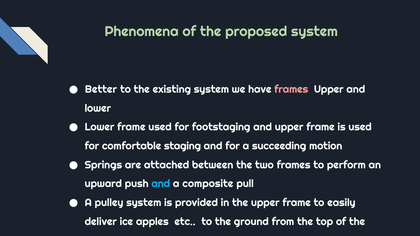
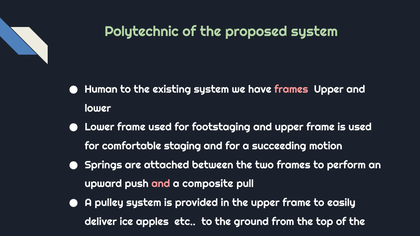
Phenomena: Phenomena -> Polytechnic (142, 32)
Better: Better -> Human (101, 90)
and colour: light blue -> pink (161, 184)
